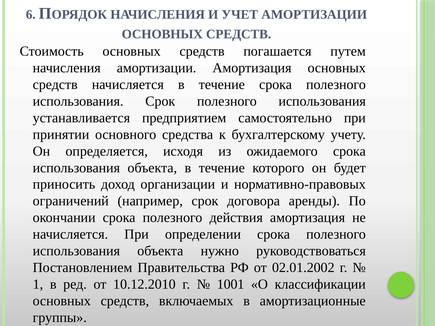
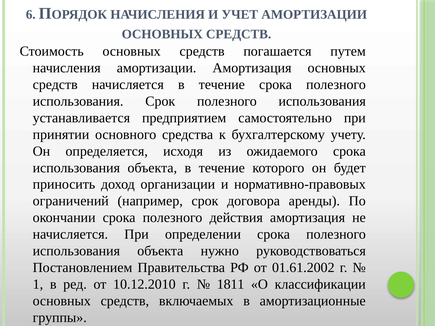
02.01.2002: 02.01.2002 -> 01.61.2002 (303, 268)
1001: 1001 -> 1811 (231, 285)
